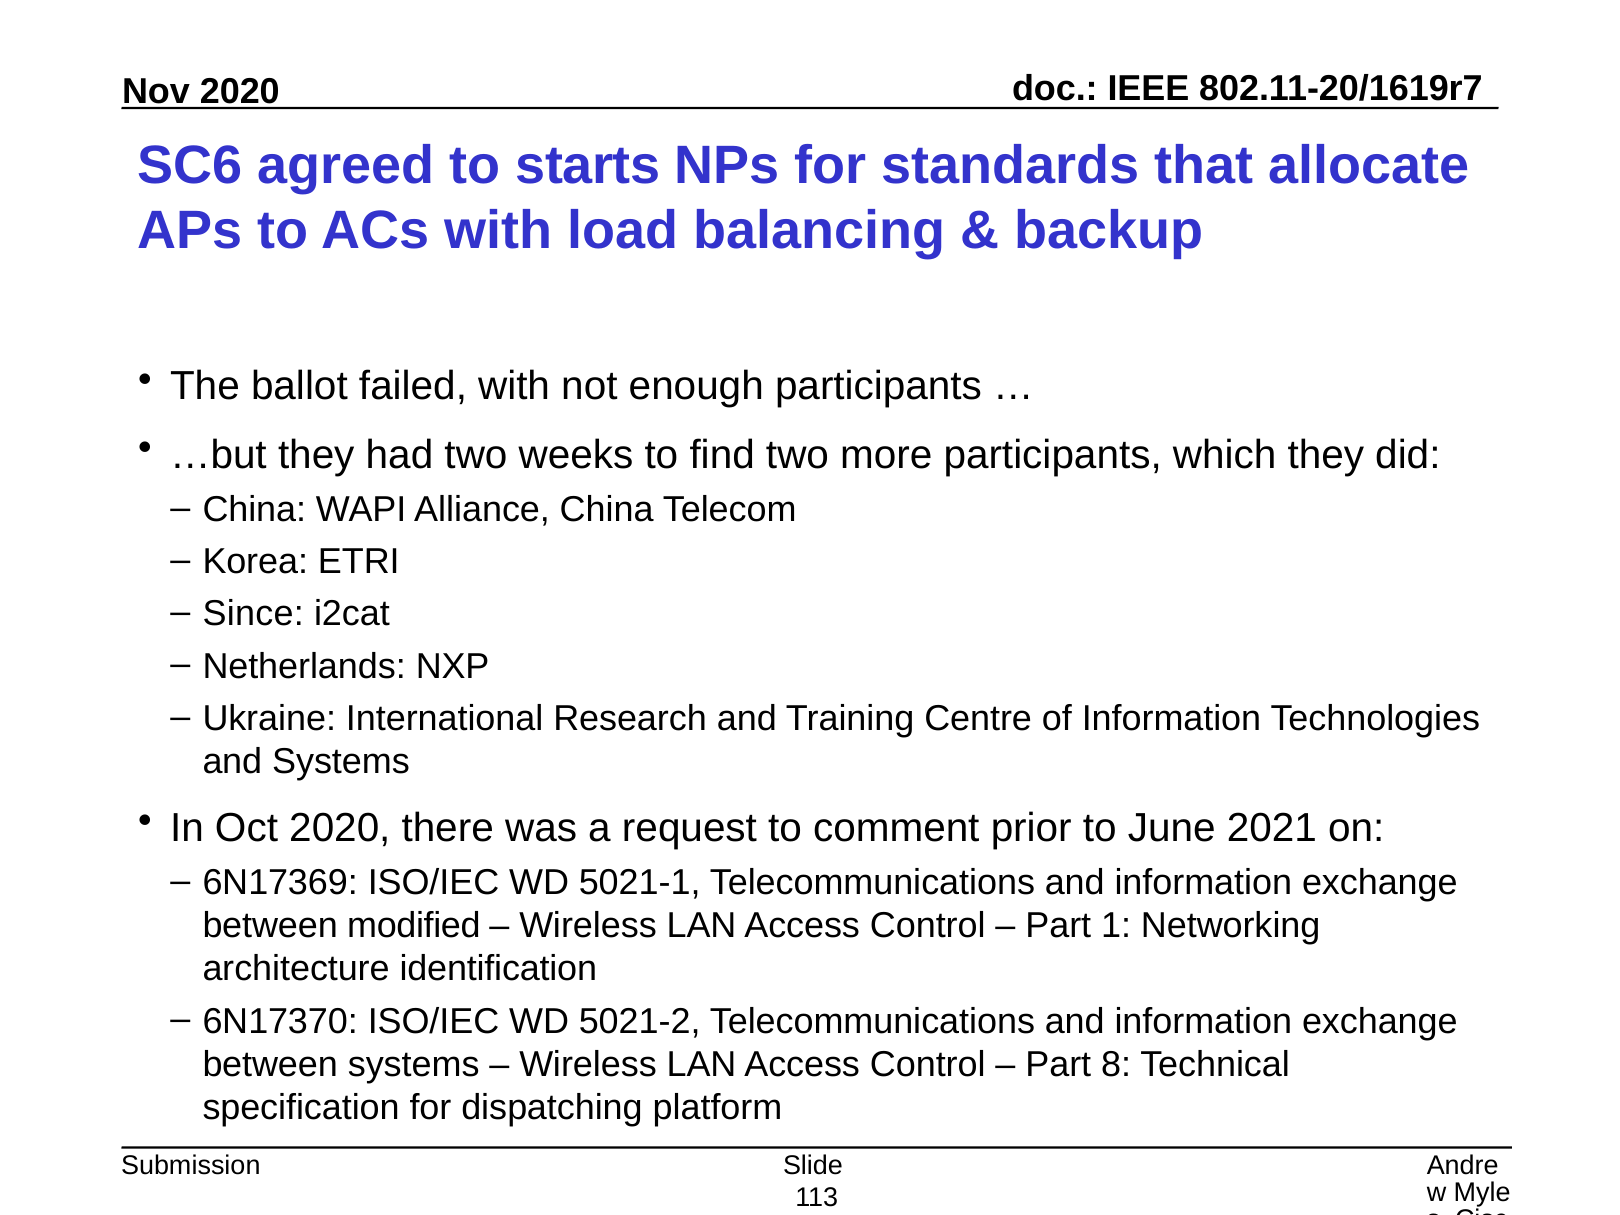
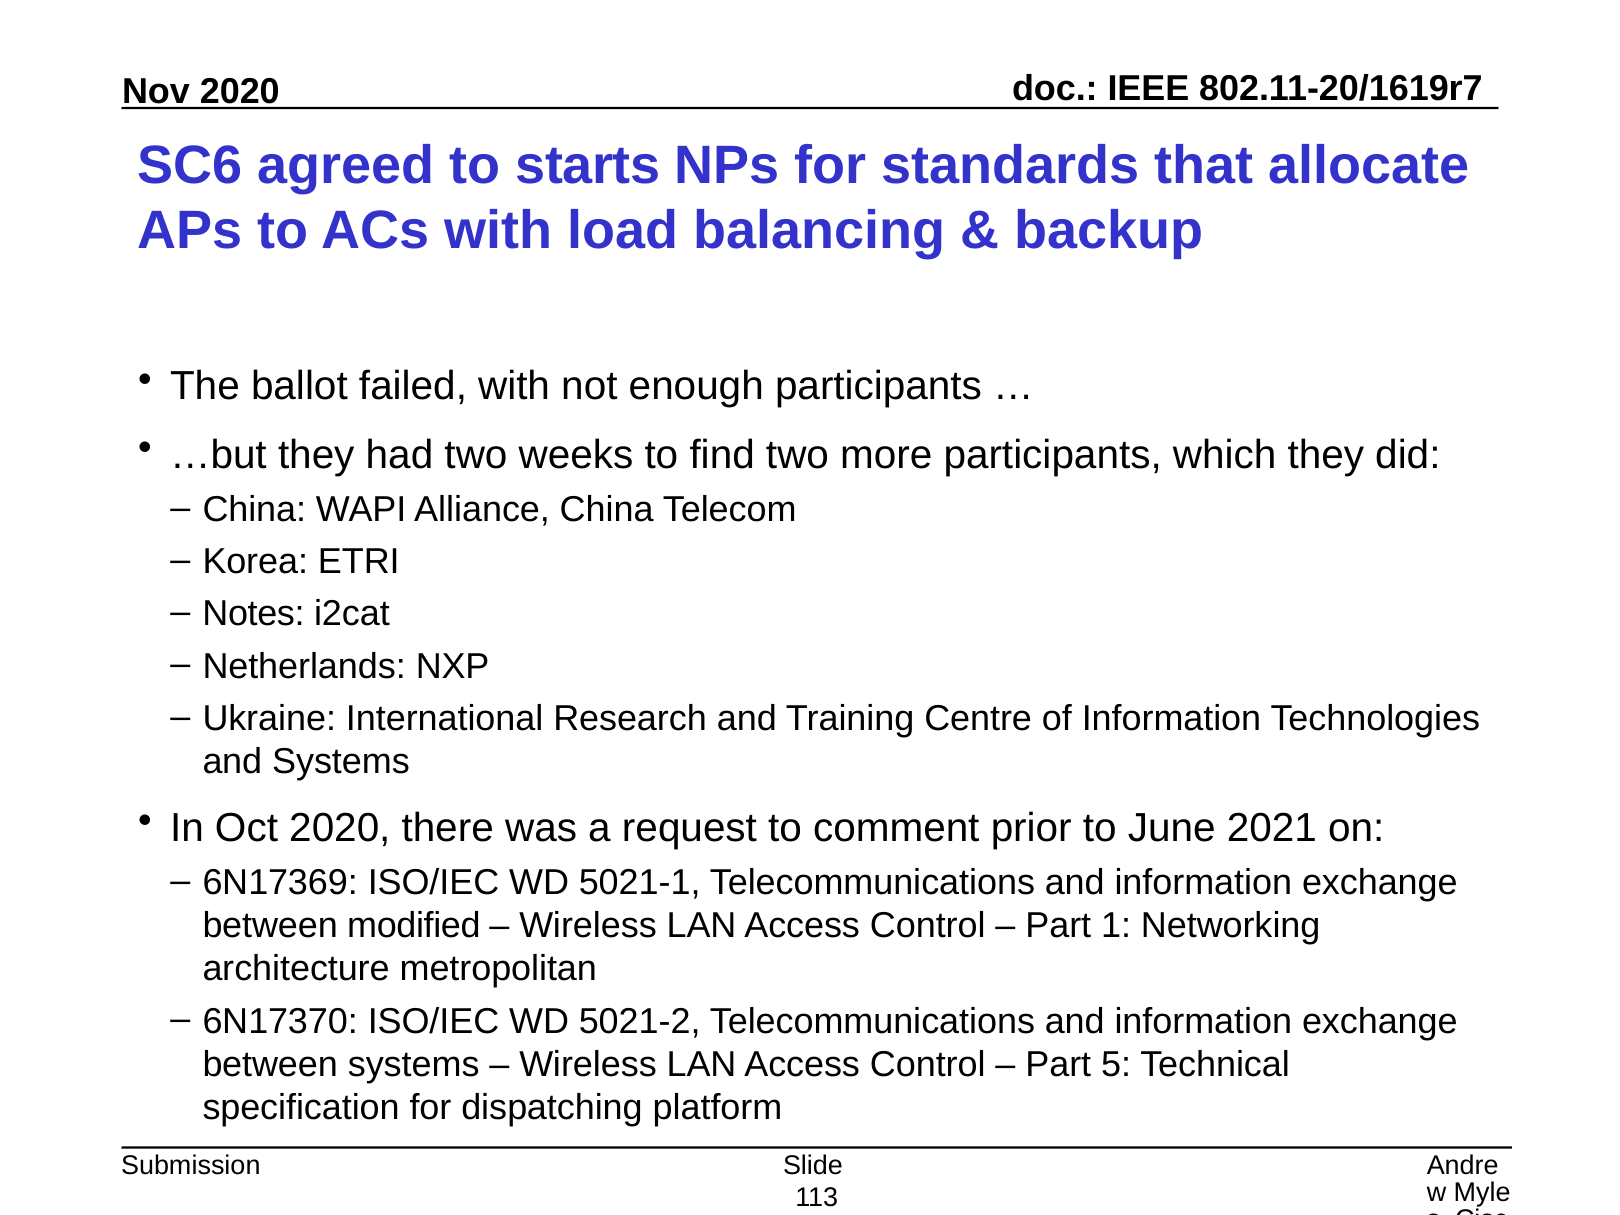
Since: Since -> Notes (254, 614)
identification: identification -> metropolitan (498, 969)
8: 8 -> 5 (1116, 1064)
